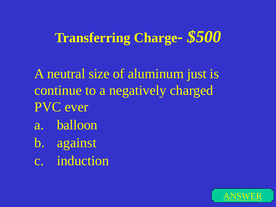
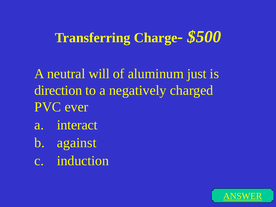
size: size -> will (99, 74)
continue: continue -> direction (58, 90)
balloon: balloon -> interact (77, 125)
